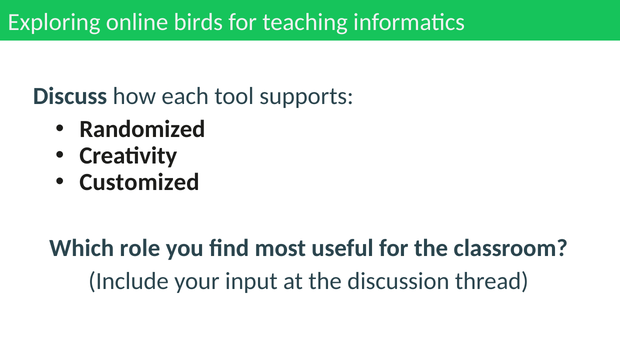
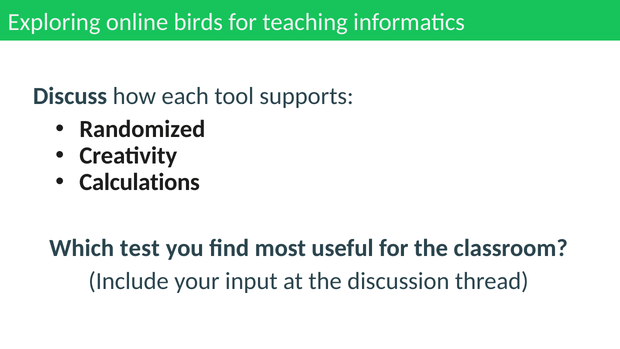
Customized: Customized -> Calculations (140, 182)
role: role -> test (140, 248)
